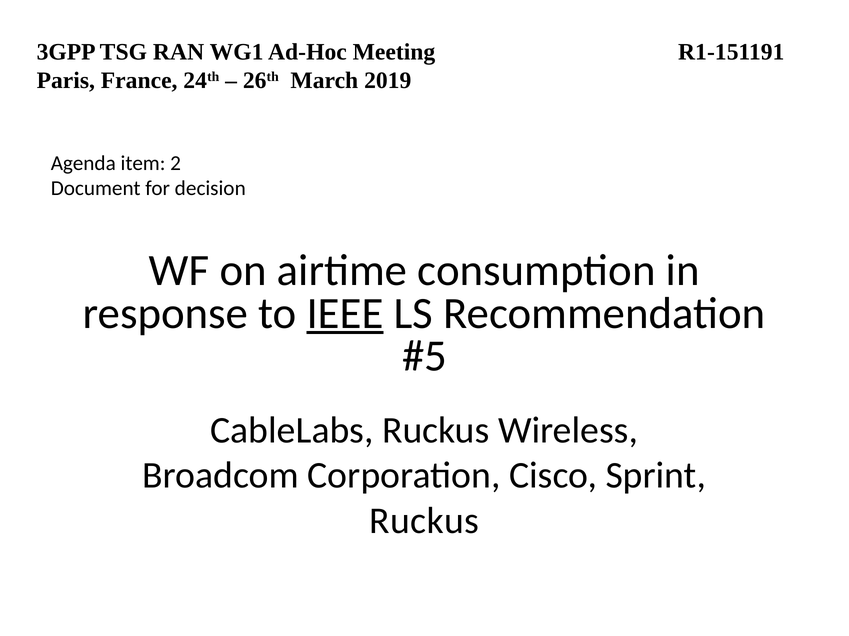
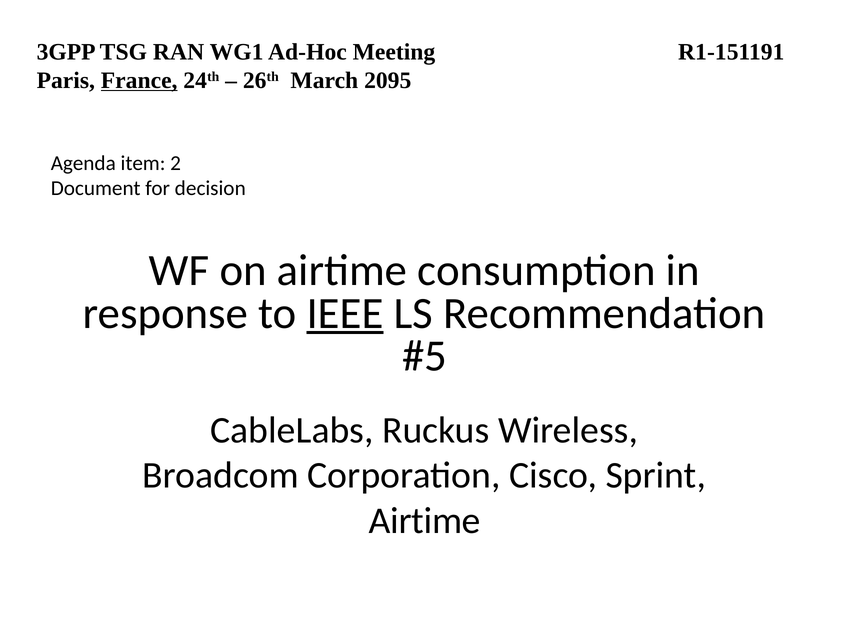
France underline: none -> present (139, 80)
2019: 2019 -> 2095 (388, 80)
Ruckus: Ruckus -> Airtime (425, 521)
